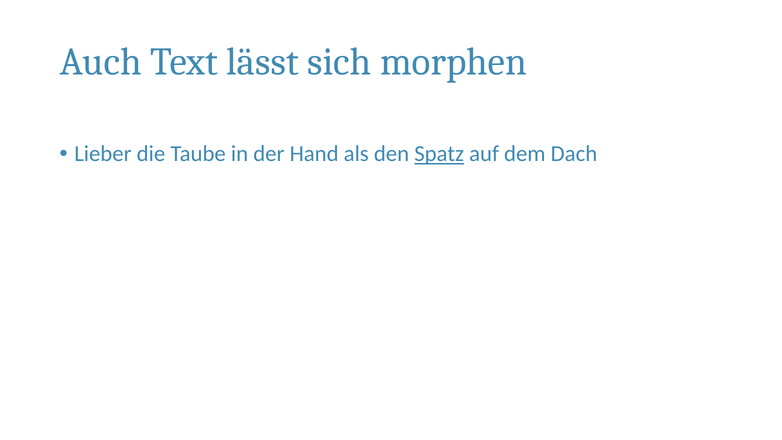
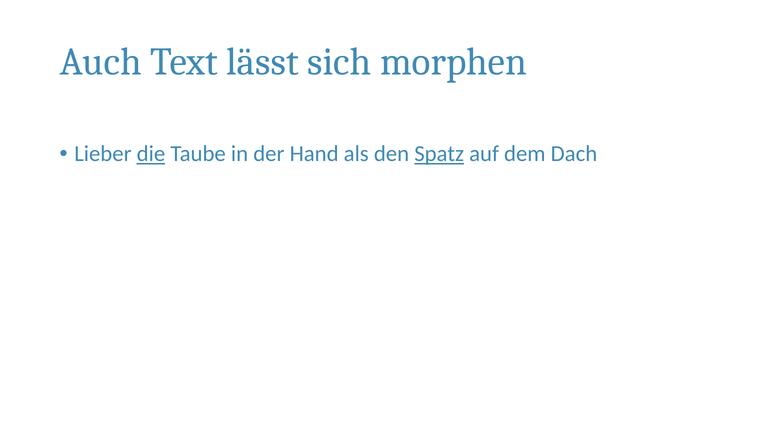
die underline: none -> present (151, 154)
